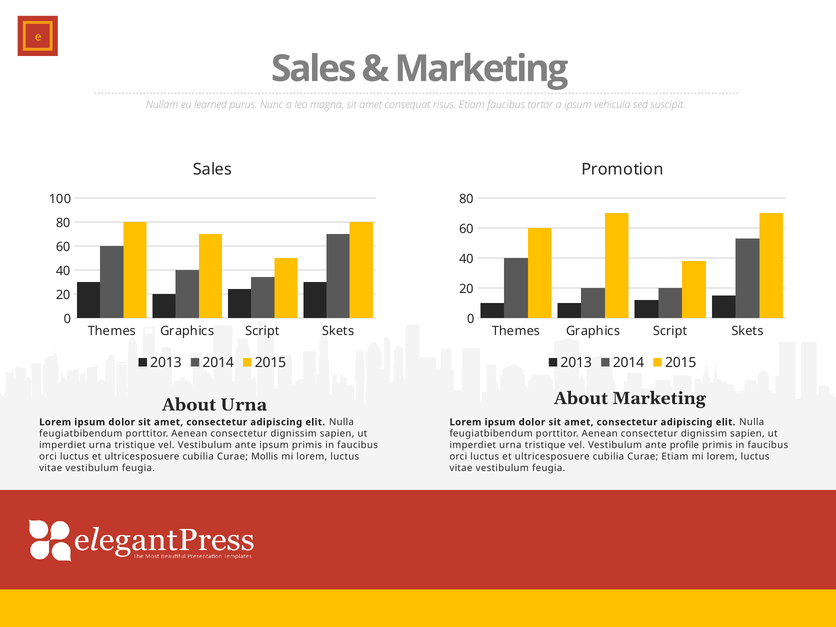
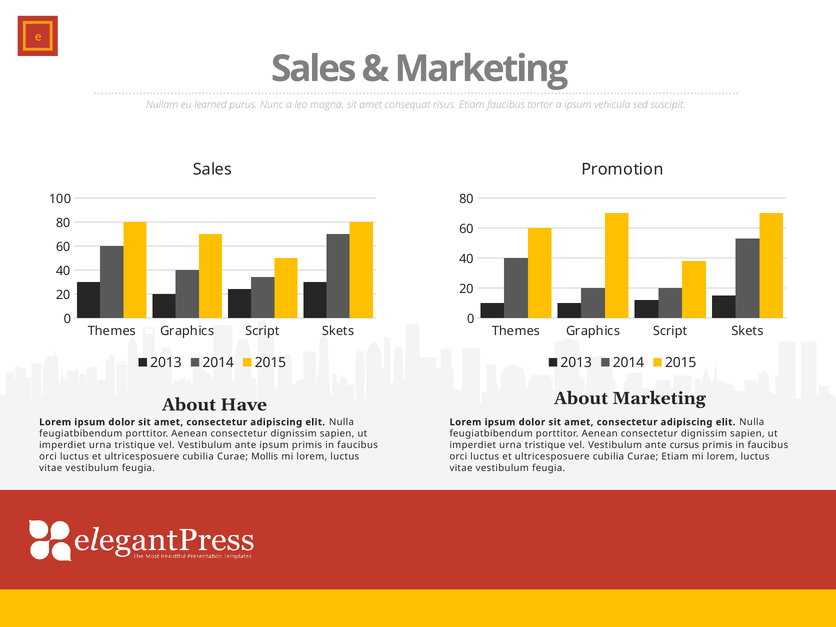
About Urna: Urna -> Have (244, 405)
profile: profile -> cursus (684, 445)
